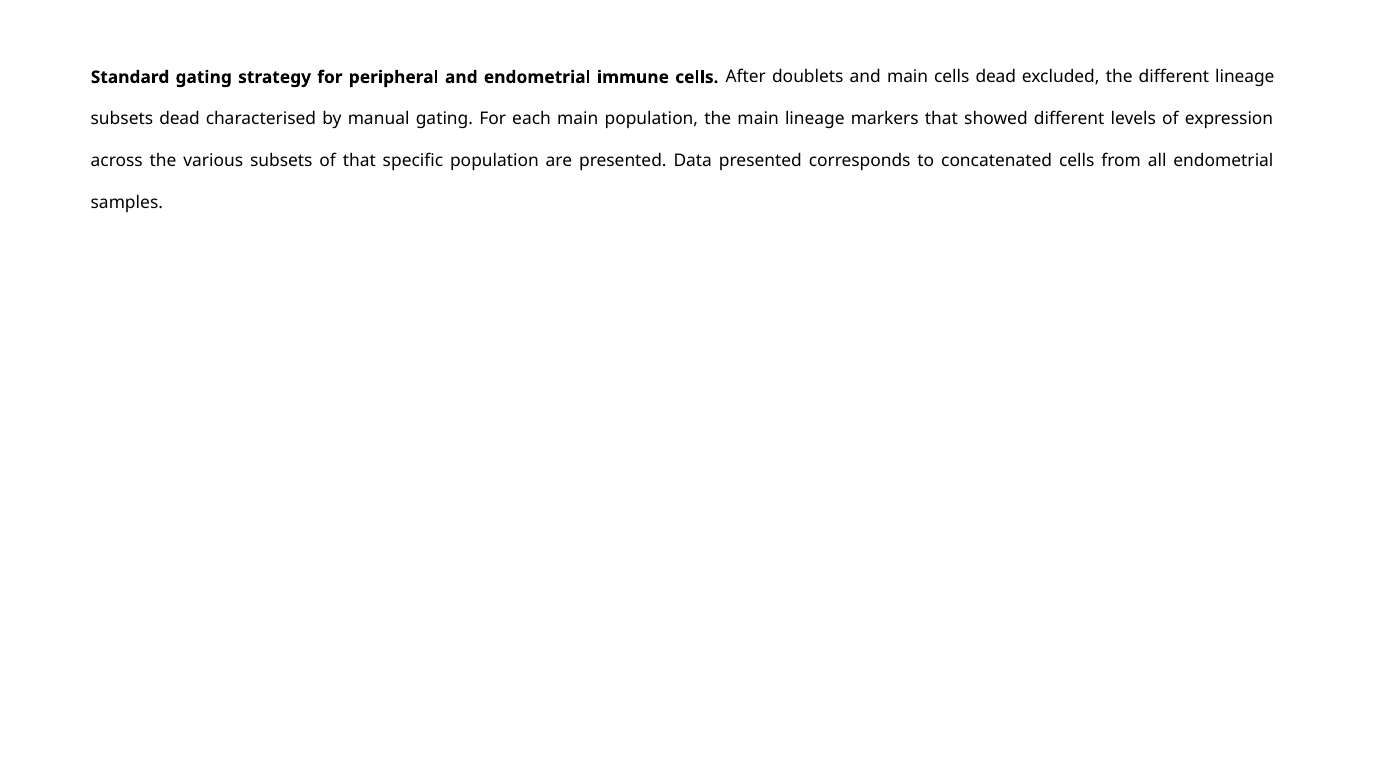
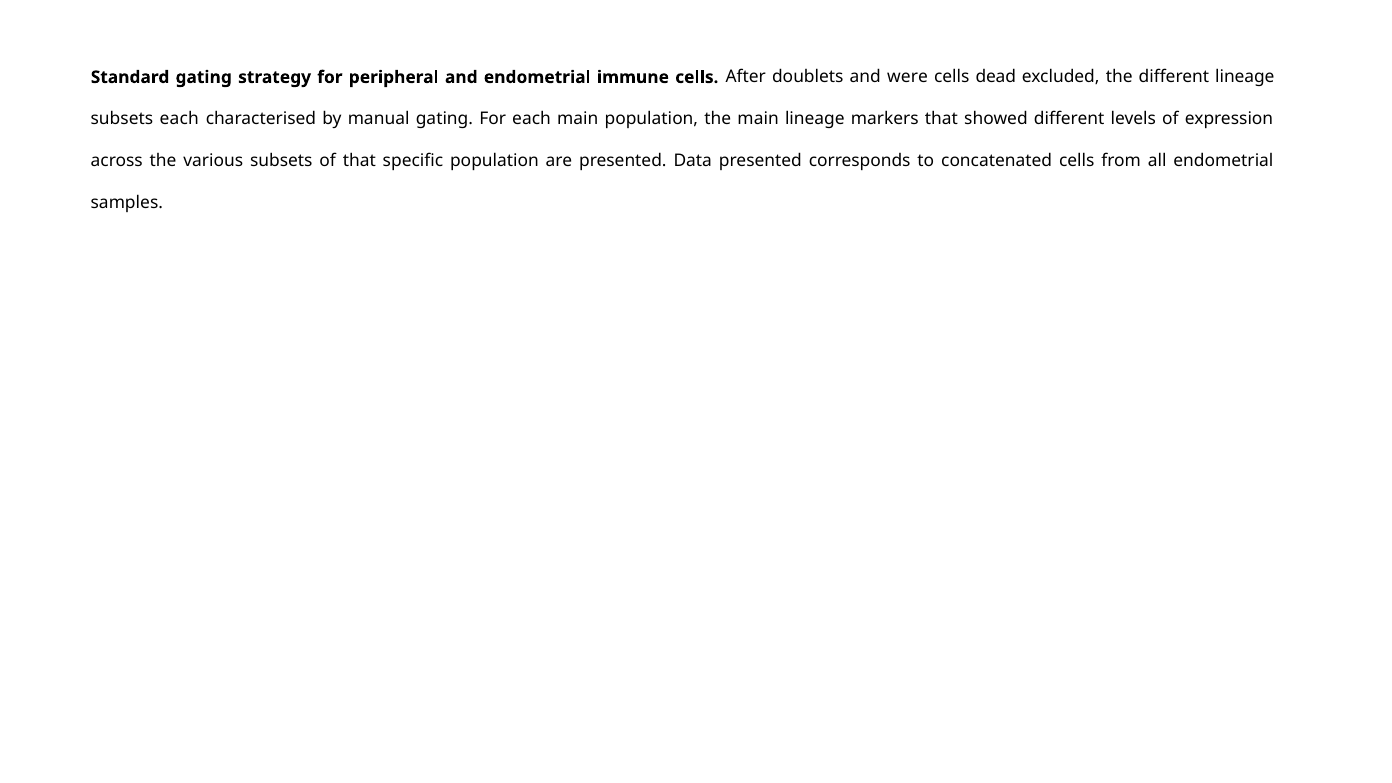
and main: main -> were (908, 77)
subsets dead: dead -> each (179, 119)
